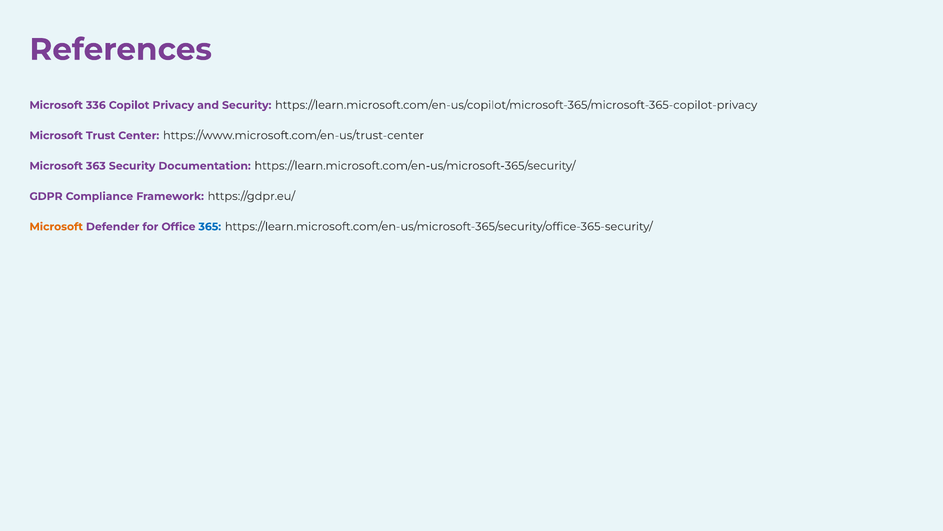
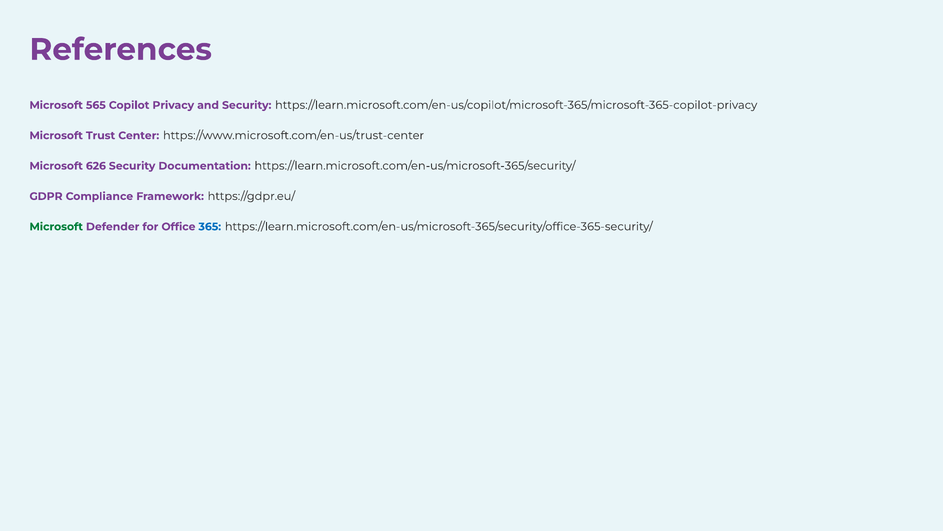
336: 336 -> 565 (96, 105)
363: 363 -> 626 (96, 166)
Microsoft colour: orange -> green (56, 226)
